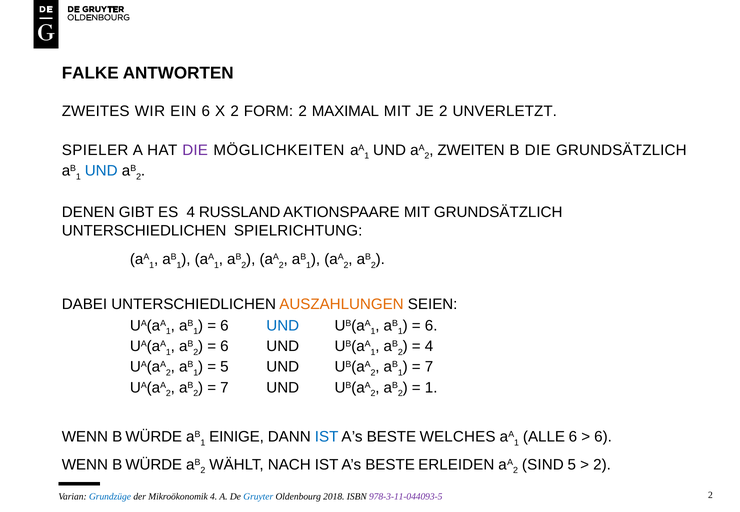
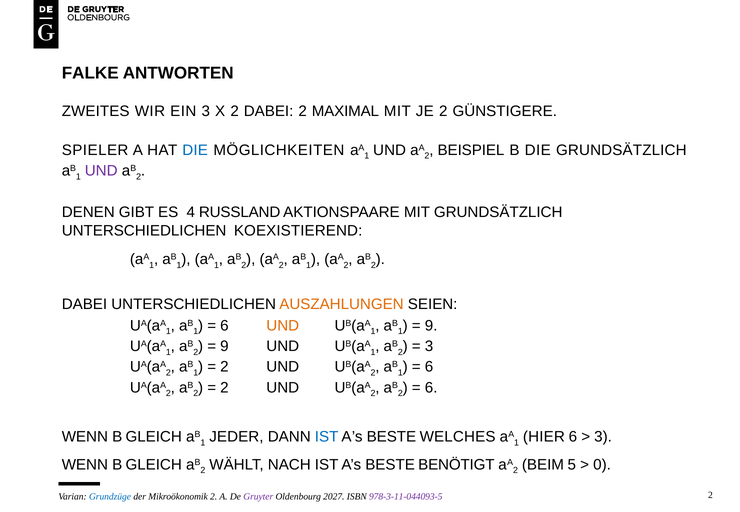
EIN 6: 6 -> 3 (206, 111)
2 FORM: FORM -> DABEI (269, 111)
UNVERLETZT: UNVERLETZT -> GÜNSTIGERE (505, 111)
DIE colour: purple -> blue (195, 150)
ZWEITEN: ZWEITEN -> BEISPIEL (471, 150)
UND colour: blue -> purple (101, 171)
SPIELRICHTUNG: SPIELRICHTUNG -> KOEXISTIEREND (298, 231)
UND colour: blue -> orange (283, 326)
6: 6 -> 9 (431, 326)
6: 6 -> 9 (224, 346)
4: 4 -> 3 (429, 346)
5: 5 -> 2 (224, 367)
7: 7 -> 6 (429, 367)
7: 7 -> 2 (224, 388)
1: 1 -> 6 (431, 388)
WÜRDE: WÜRDE -> GLEICH (154, 437)
EINIGE: EINIGE -> JEDER (236, 437)
ALLE: ALLE -> HIER (544, 437)
6: 6 -> 3 (603, 437)
WÜRDE: WÜRDE -> GLEICH (154, 465)
ERLEIDEN: ERLEIDEN -> BENÖTIGT (456, 465)
SIND: SIND -> BEIM (543, 465)
2: 2 -> 0 (602, 465)
Mikroökonomik 4: 4 -> 2 (214, 497)
Gruyter colour: blue -> purple (258, 497)
2018: 2018 -> 2027 (334, 497)
